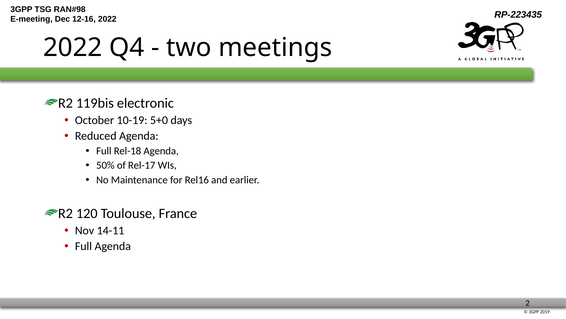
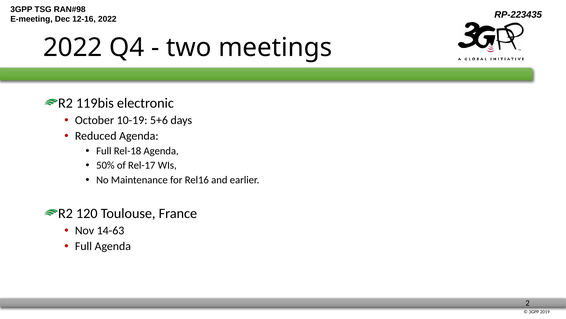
5+0: 5+0 -> 5+6 (159, 120)
14-11: 14-11 -> 14-63 (111, 230)
